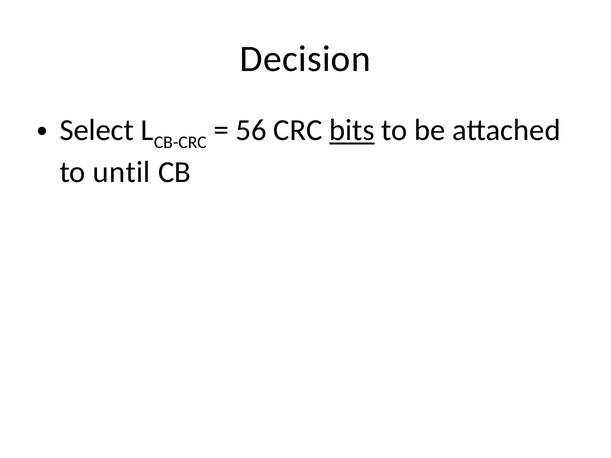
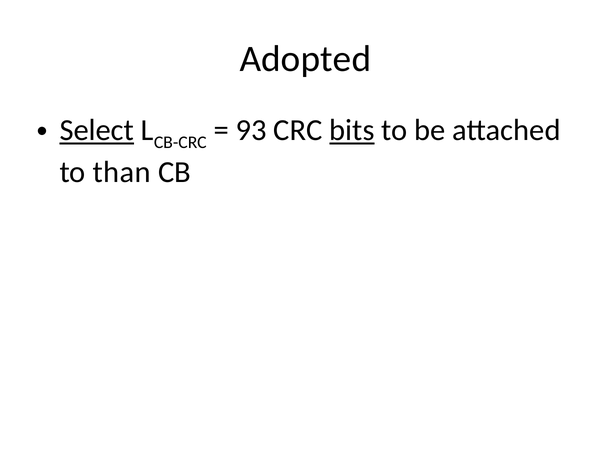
Decision: Decision -> Adopted (305, 59)
Select underline: none -> present (97, 130)
56: 56 -> 93 (251, 130)
until: until -> than (122, 172)
